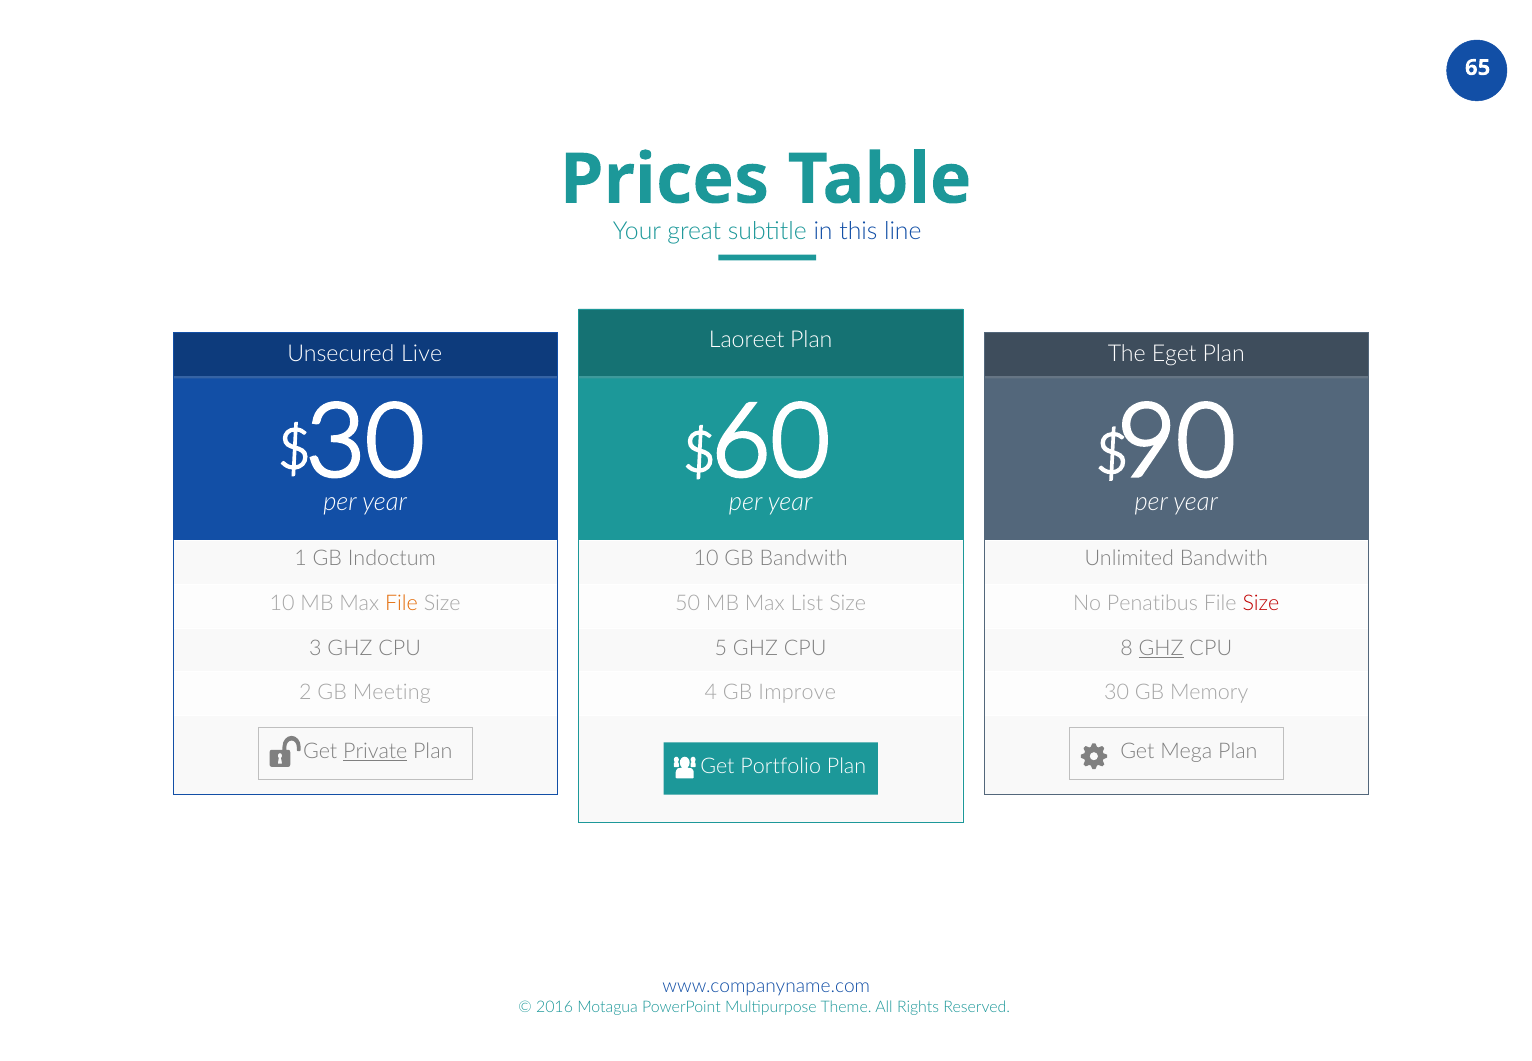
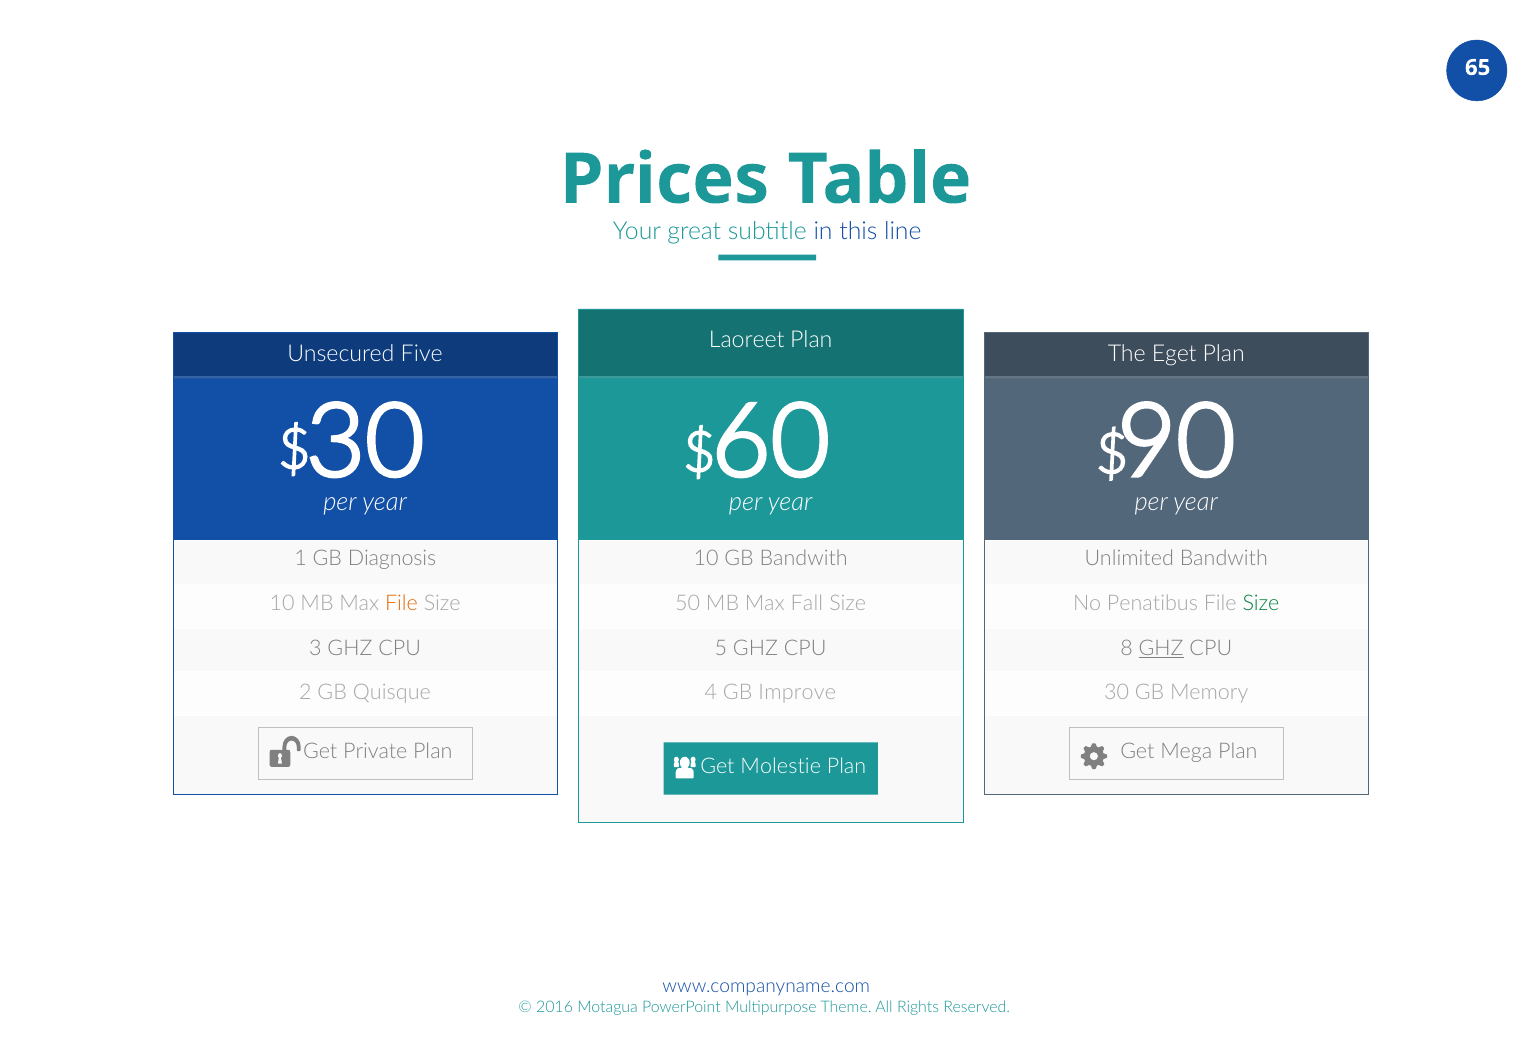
Live: Live -> Five (422, 353)
Indoctum: Indoctum -> Diagnosis (392, 558)
List: List -> Fall (807, 603)
Size colour: red -> green (1261, 603)
Meeting: Meeting -> Quisque (392, 692)
Private underline: present -> none (375, 751)
Portfolio: Portfolio -> Molestie (781, 766)
